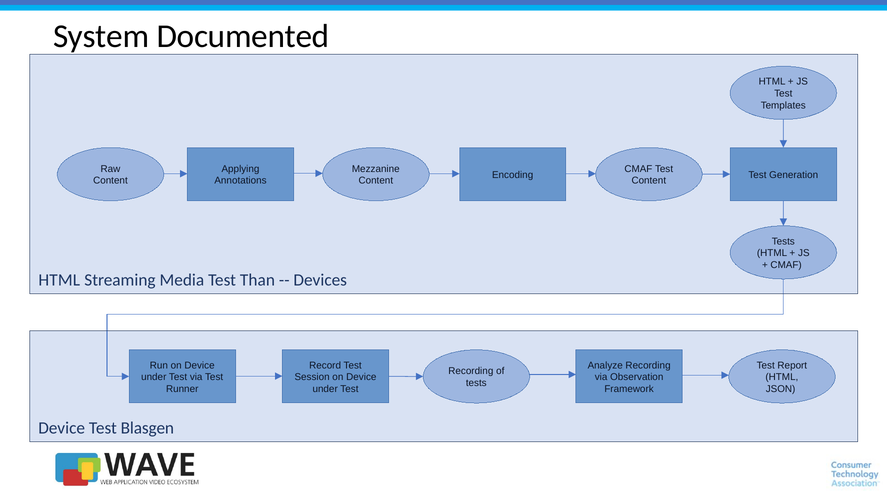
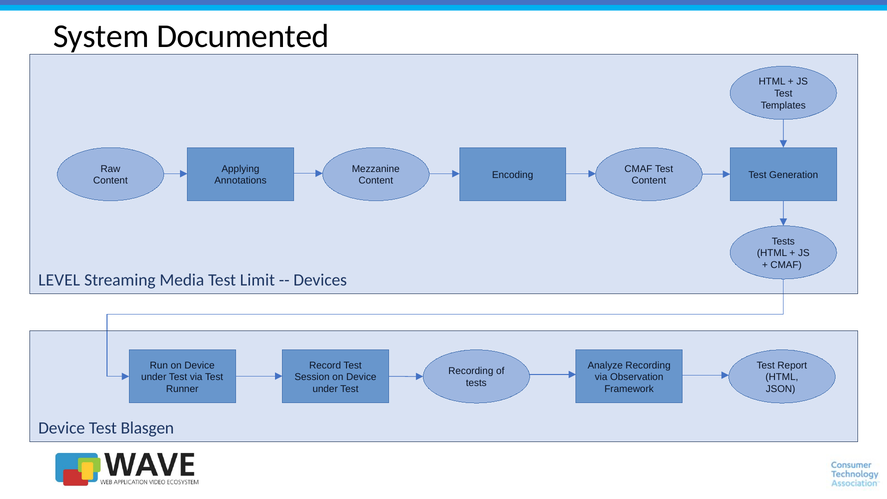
HTML: HTML -> LEVEL (59, 280)
Than: Than -> Limit (257, 280)
